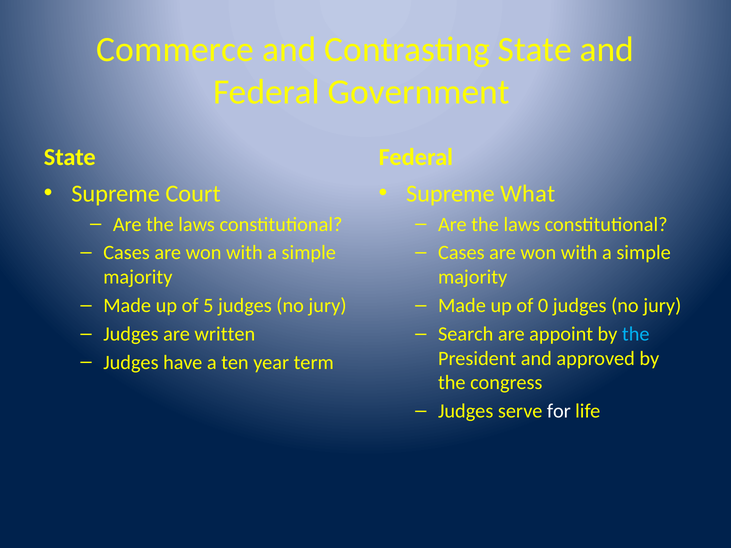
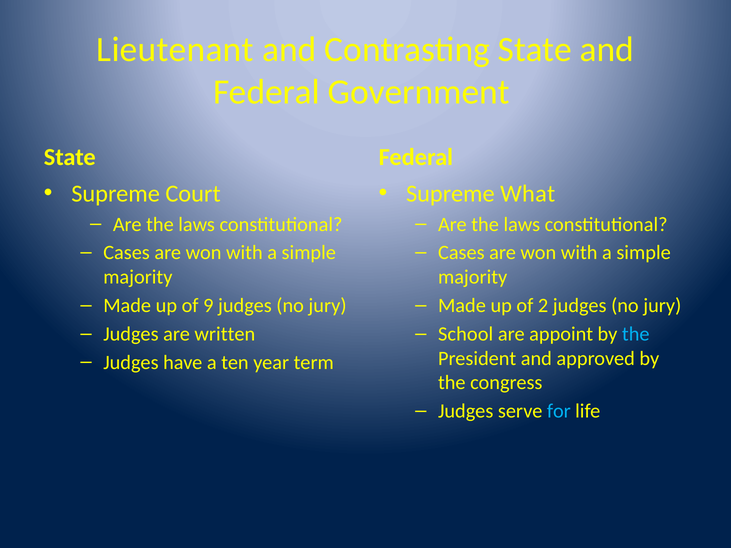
Commerce: Commerce -> Lieutenant (175, 49)
5: 5 -> 9 (208, 306)
0: 0 -> 2 (543, 306)
Search: Search -> School (466, 334)
for colour: white -> light blue (559, 411)
